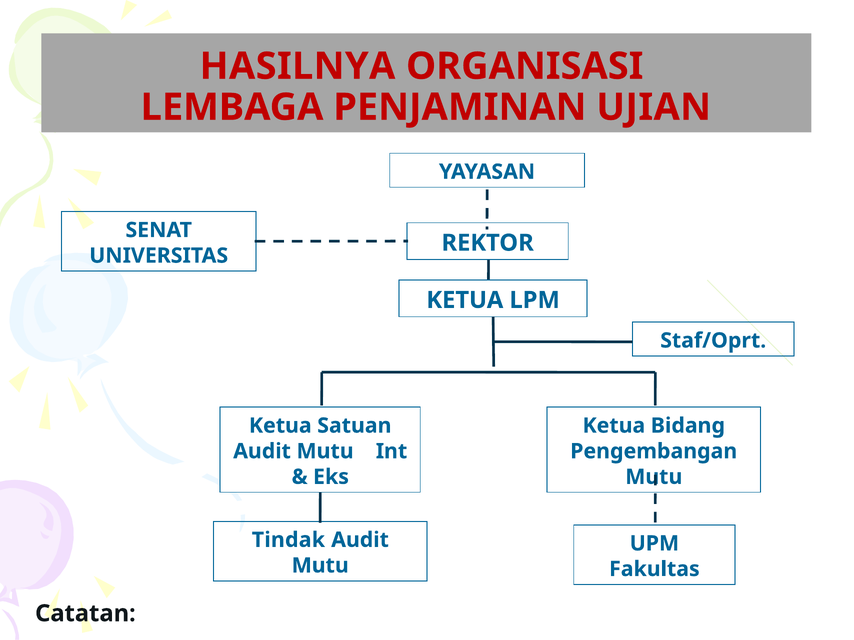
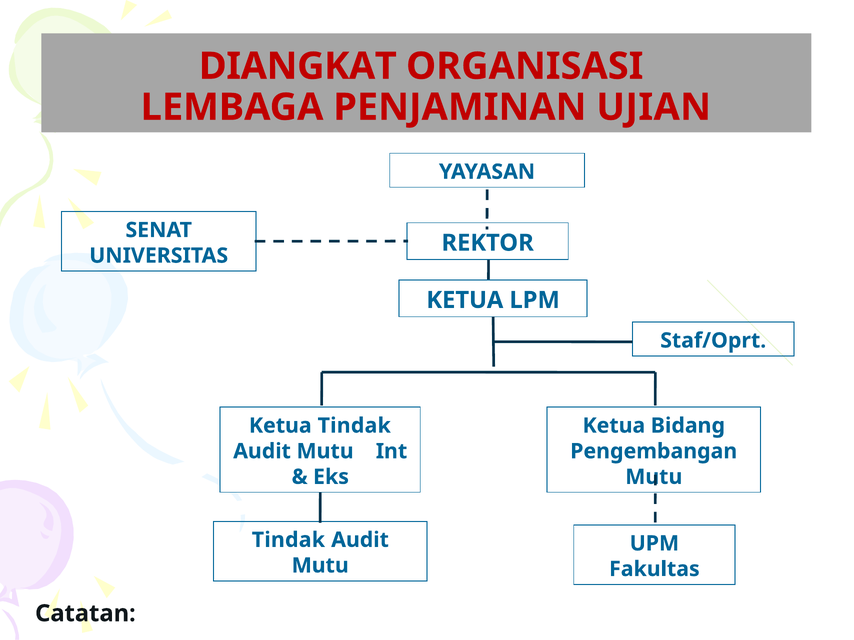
HASILNYA: HASILNYA -> DIANGKAT (298, 66)
Ketua Satuan: Satuan -> Tindak (354, 426)
